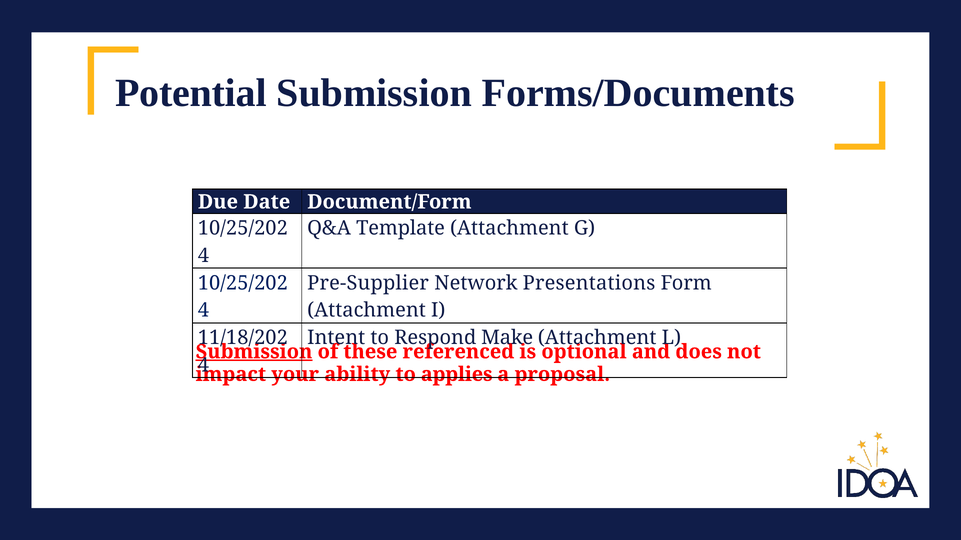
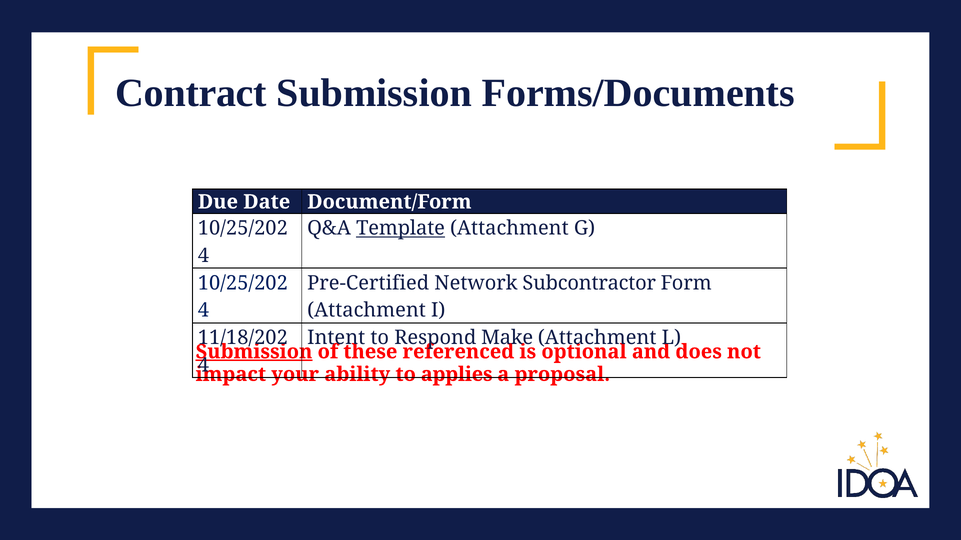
Potential: Potential -> Contract (191, 93)
Template underline: none -> present (401, 229)
Pre-Supplier: Pre-Supplier -> Pre-Certified (368, 283)
Presentations: Presentations -> Subcontractor (589, 283)
